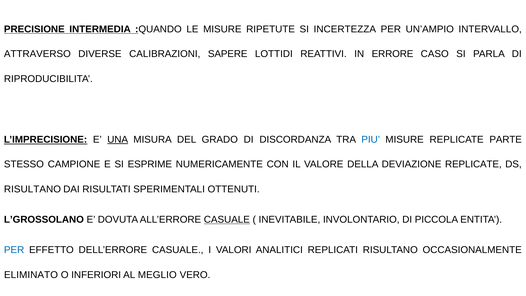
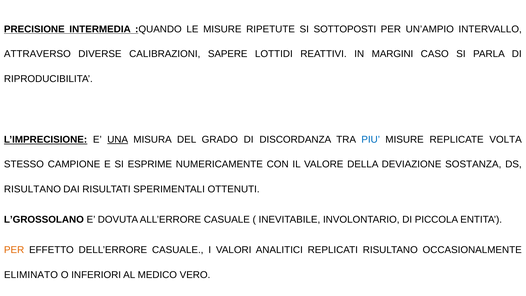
INCERTEZZA: INCERTEZZA -> SOTTOPOSTI (345, 29)
ERRORE: ERRORE -> MARGINI (393, 54)
PARTE: PARTE -> VOLTA (506, 139)
DEVIAZIONE REPLICATE: REPLICATE -> SOSTANZA (473, 164)
CASUALE underline: present -> none (227, 220)
PER colour: blue -> orange (14, 250)
MEGLIO: MEGLIO -> MEDICO (157, 275)
